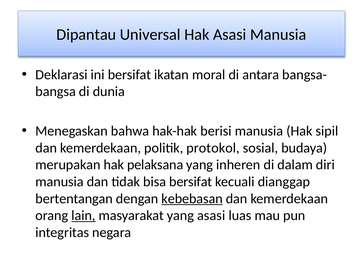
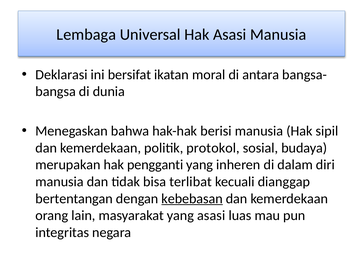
Dipantau: Dipantau -> Lembaga (86, 35)
pelaksana: pelaksana -> pengganti (155, 165)
bisa bersifat: bersifat -> terlibat (191, 182)
lain underline: present -> none (83, 216)
